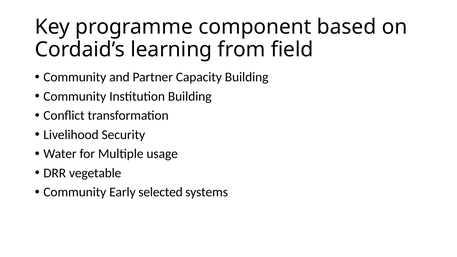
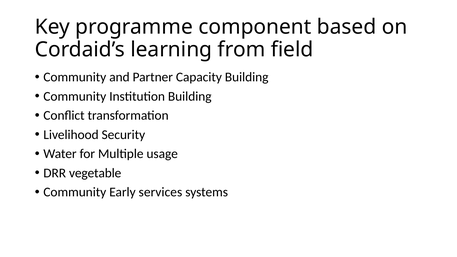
selected: selected -> services (160, 192)
